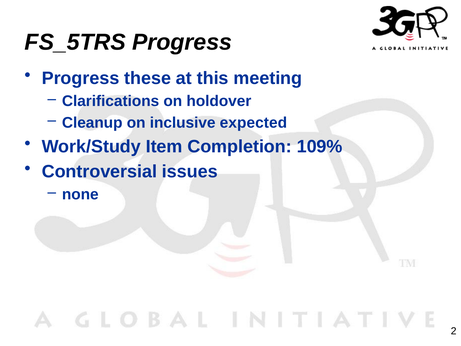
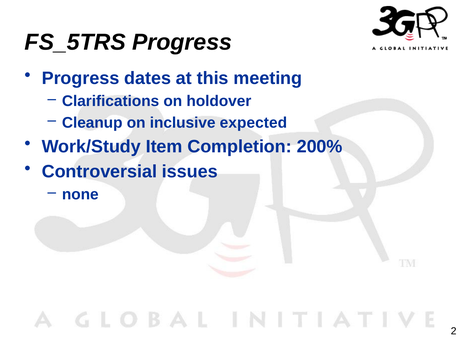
these: these -> dates (148, 78)
109%: 109% -> 200% (320, 146)
